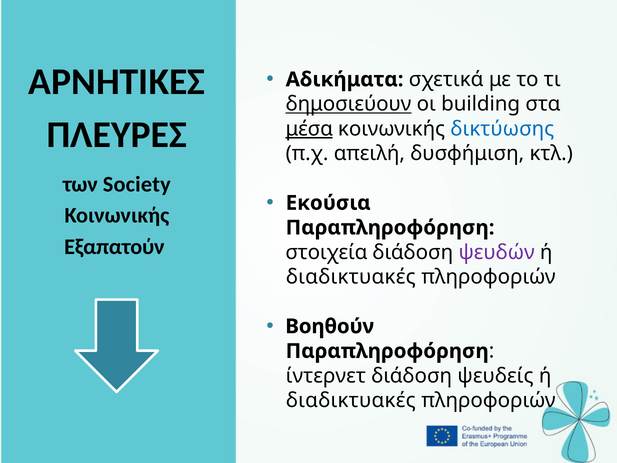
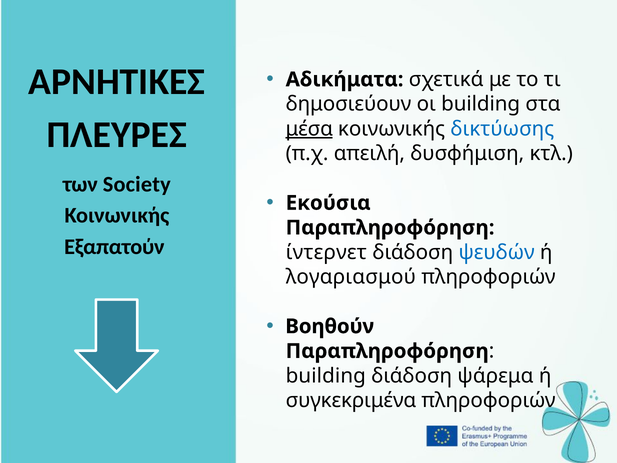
δημοσιεύουν underline: present -> none (349, 104)
στοιχεία: στοιχεία -> ίντερνετ (326, 252)
ψευδών colour: purple -> blue (497, 252)
διαδικτυακές: διαδικτυακές -> λογαριασμού (351, 277)
ίντερνετ: ίντερνετ -> building (326, 376)
ψευδείς: ψευδείς -> ψάρεμα (496, 376)
διαδικτυακές: διαδικτυακές -> συγκεκριμένα (351, 400)
